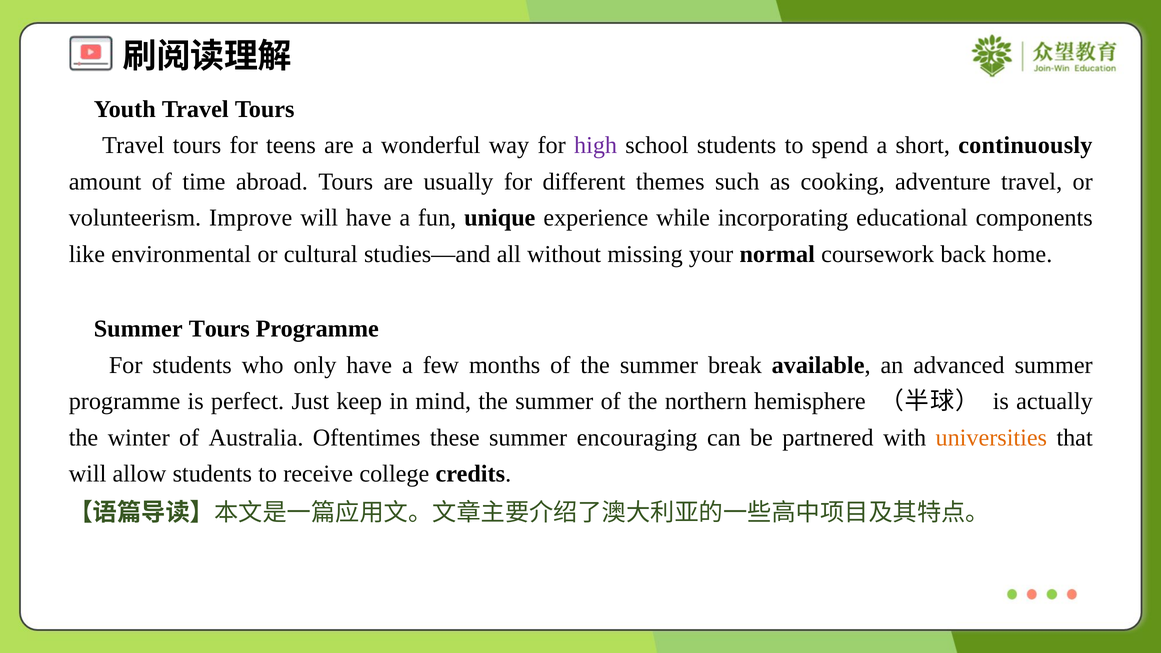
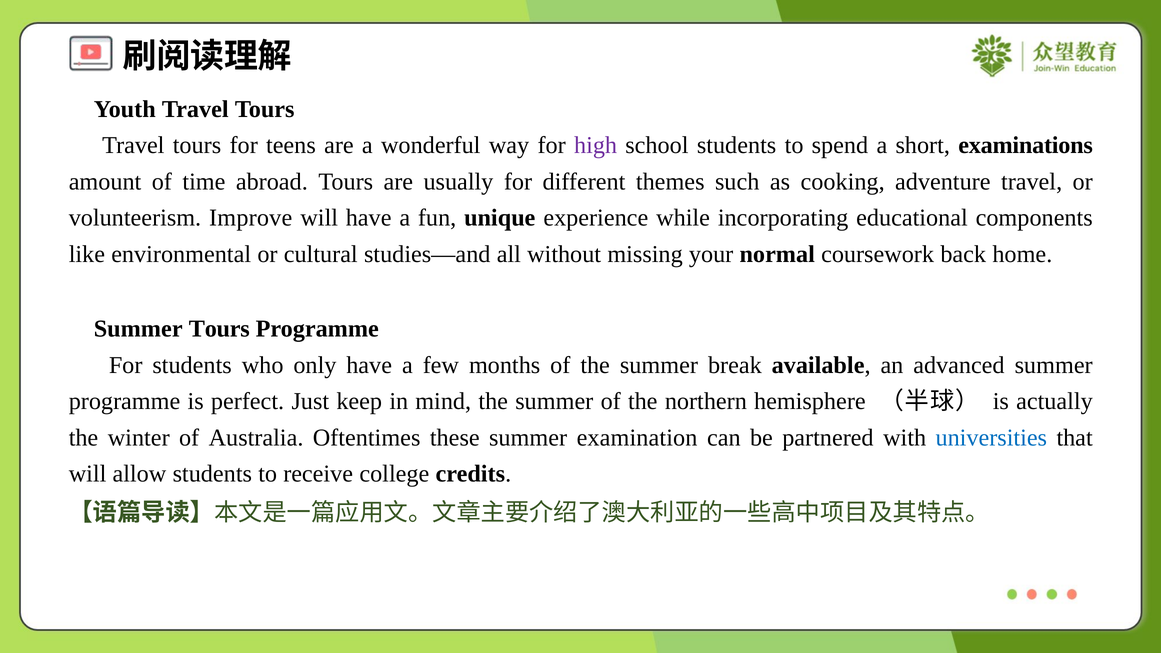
continuously: continuously -> examinations (1026, 145)
encouraging: encouraging -> examination (637, 438)
universities colour: orange -> blue (991, 438)
